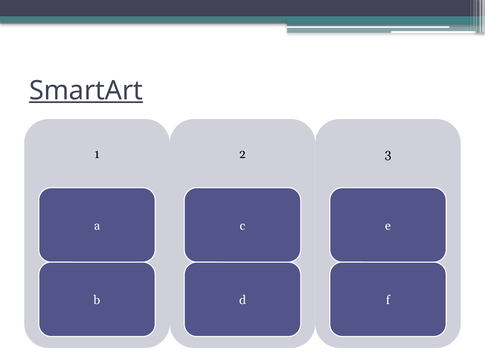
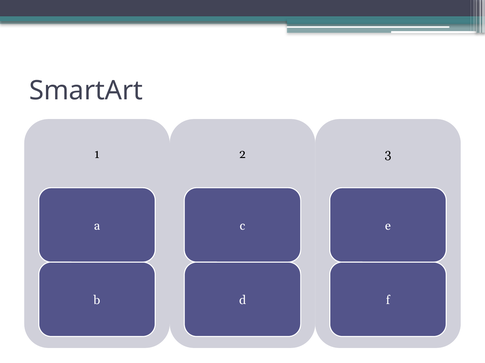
SmartArt underline: present -> none (86, 91)
